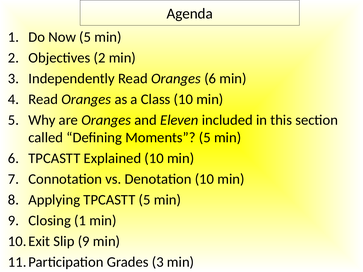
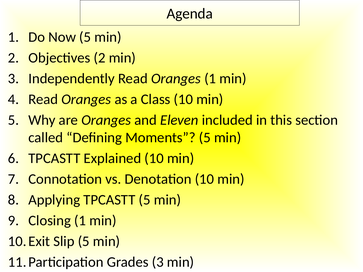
Oranges 6: 6 -> 1 (210, 79)
Slip 9: 9 -> 5 (84, 242)
